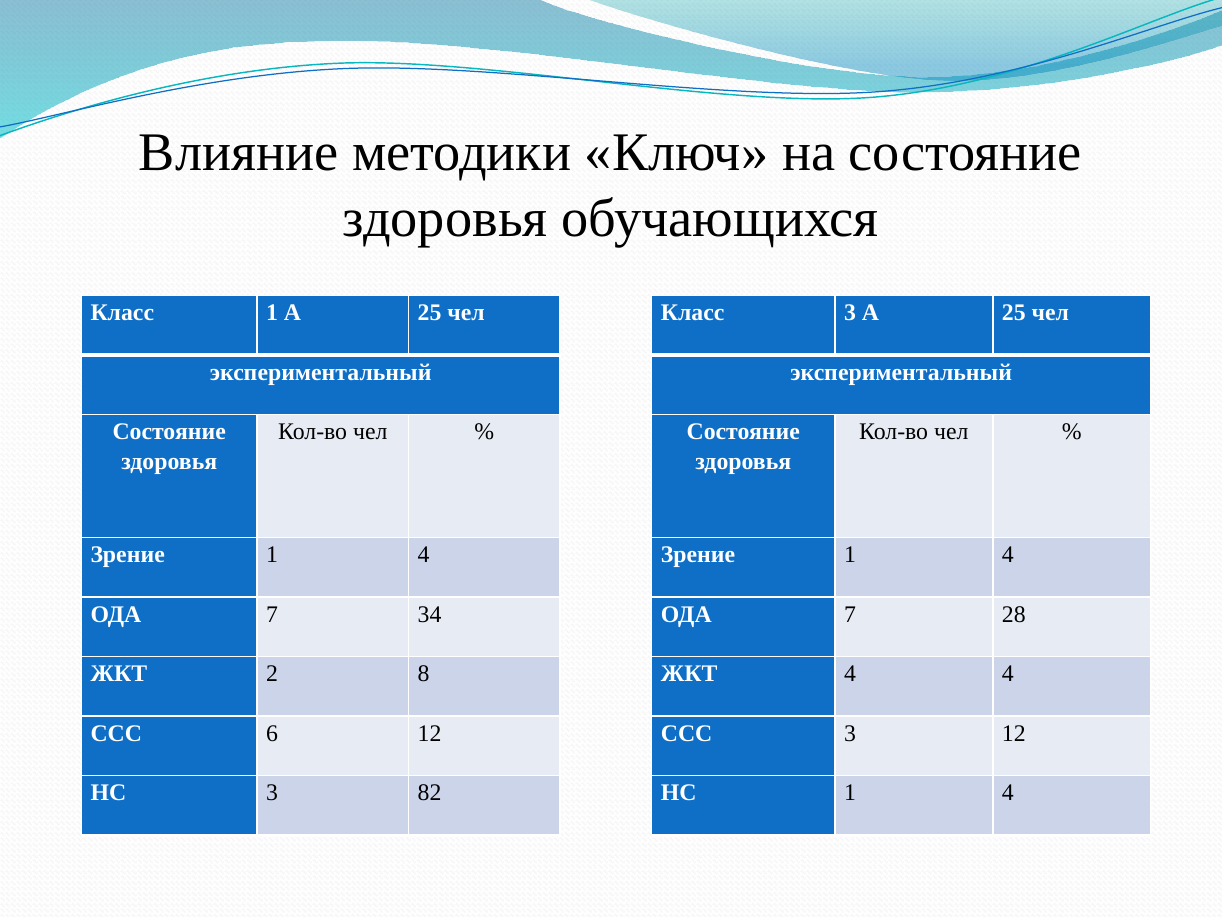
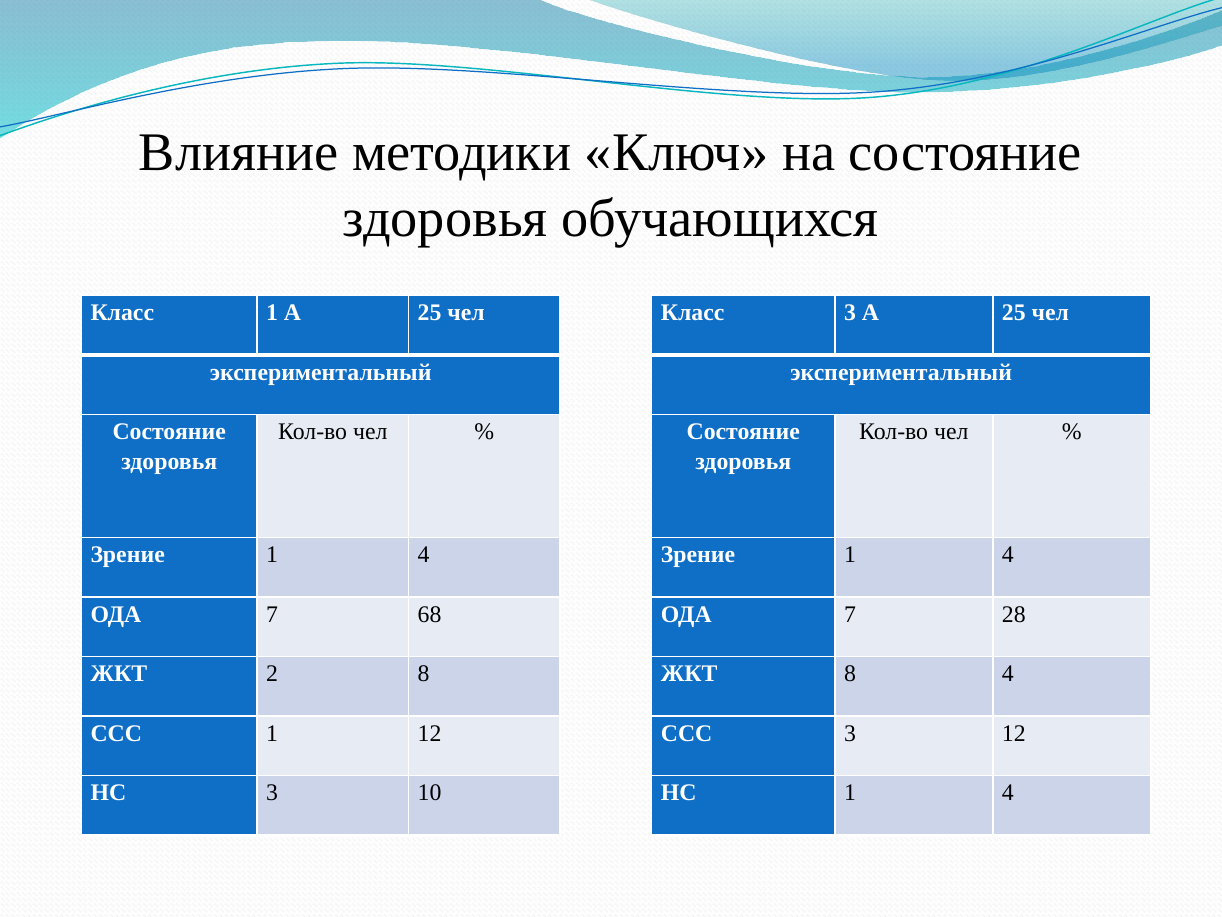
34: 34 -> 68 (430, 614)
ЖКТ 4: 4 -> 8 (850, 673)
ССС 6: 6 -> 1 (272, 733)
82: 82 -> 10 (430, 792)
